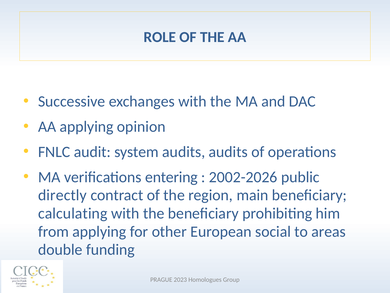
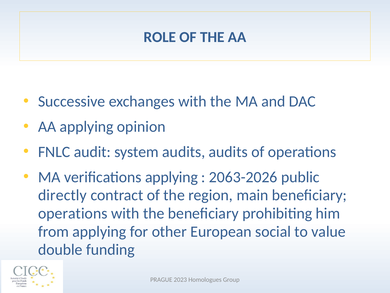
verifications entering: entering -> applying (171, 177)
2002-2026: 2002-2026 -> 2063-2026 (243, 177)
calculating: calculating -> operations (73, 213)
areas: areas -> value (329, 231)
